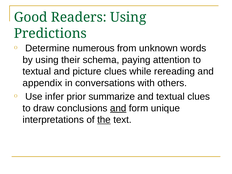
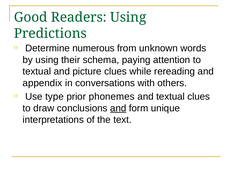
infer: infer -> type (54, 97)
summarize: summarize -> phonemes (112, 97)
the underline: present -> none (104, 120)
